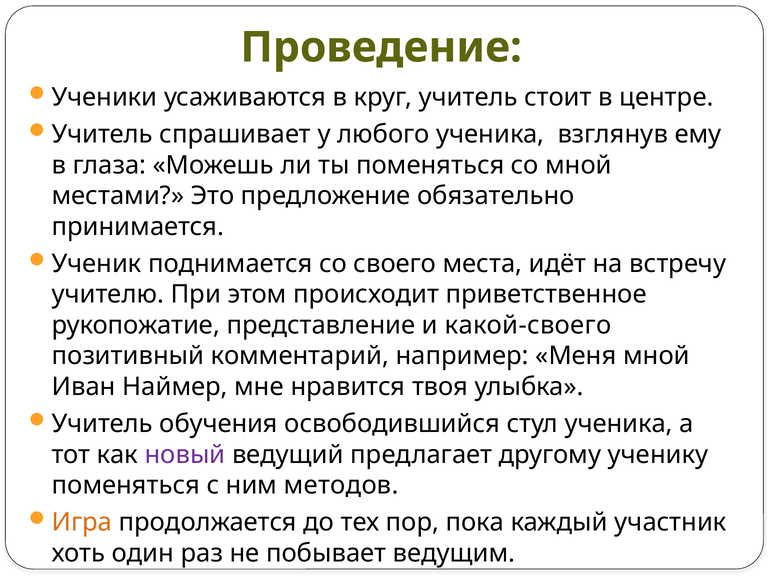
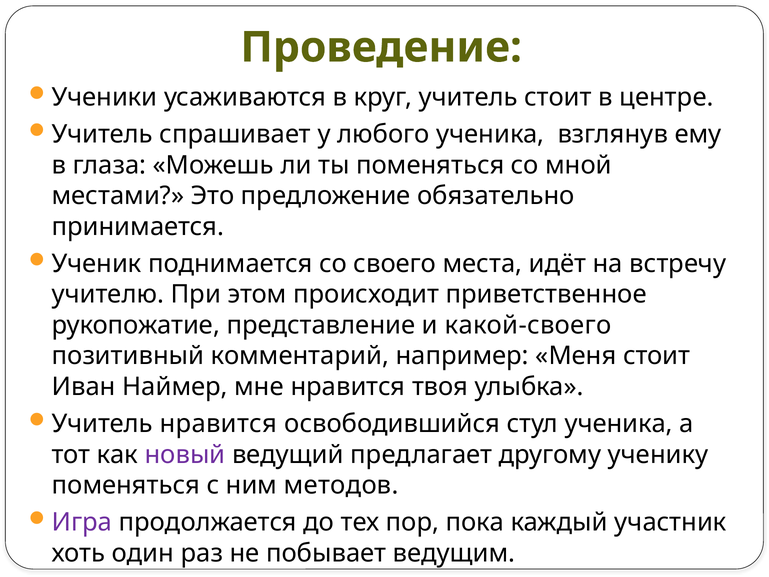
Меня мной: мной -> стоит (657, 356)
Учитель обучения: обучения -> нравится (218, 424)
Игра colour: orange -> purple (82, 522)
